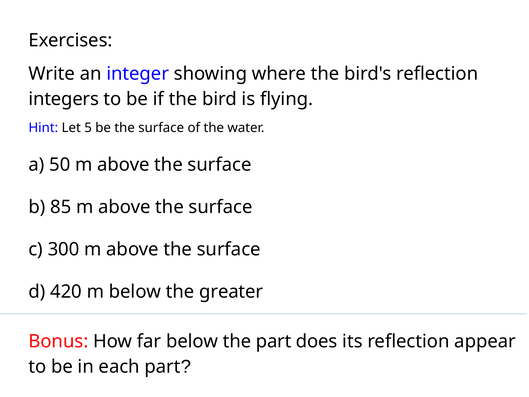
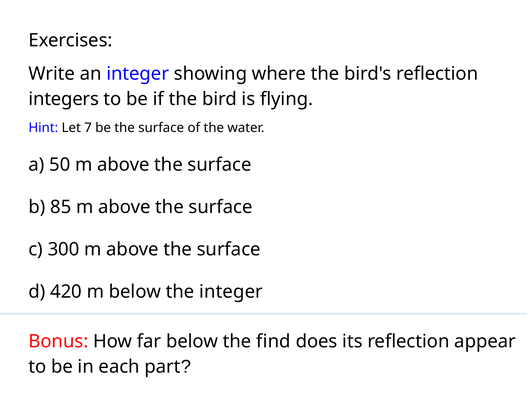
5: 5 -> 7 (88, 128)
the greater: greater -> integer (231, 292)
the part: part -> find (273, 341)
